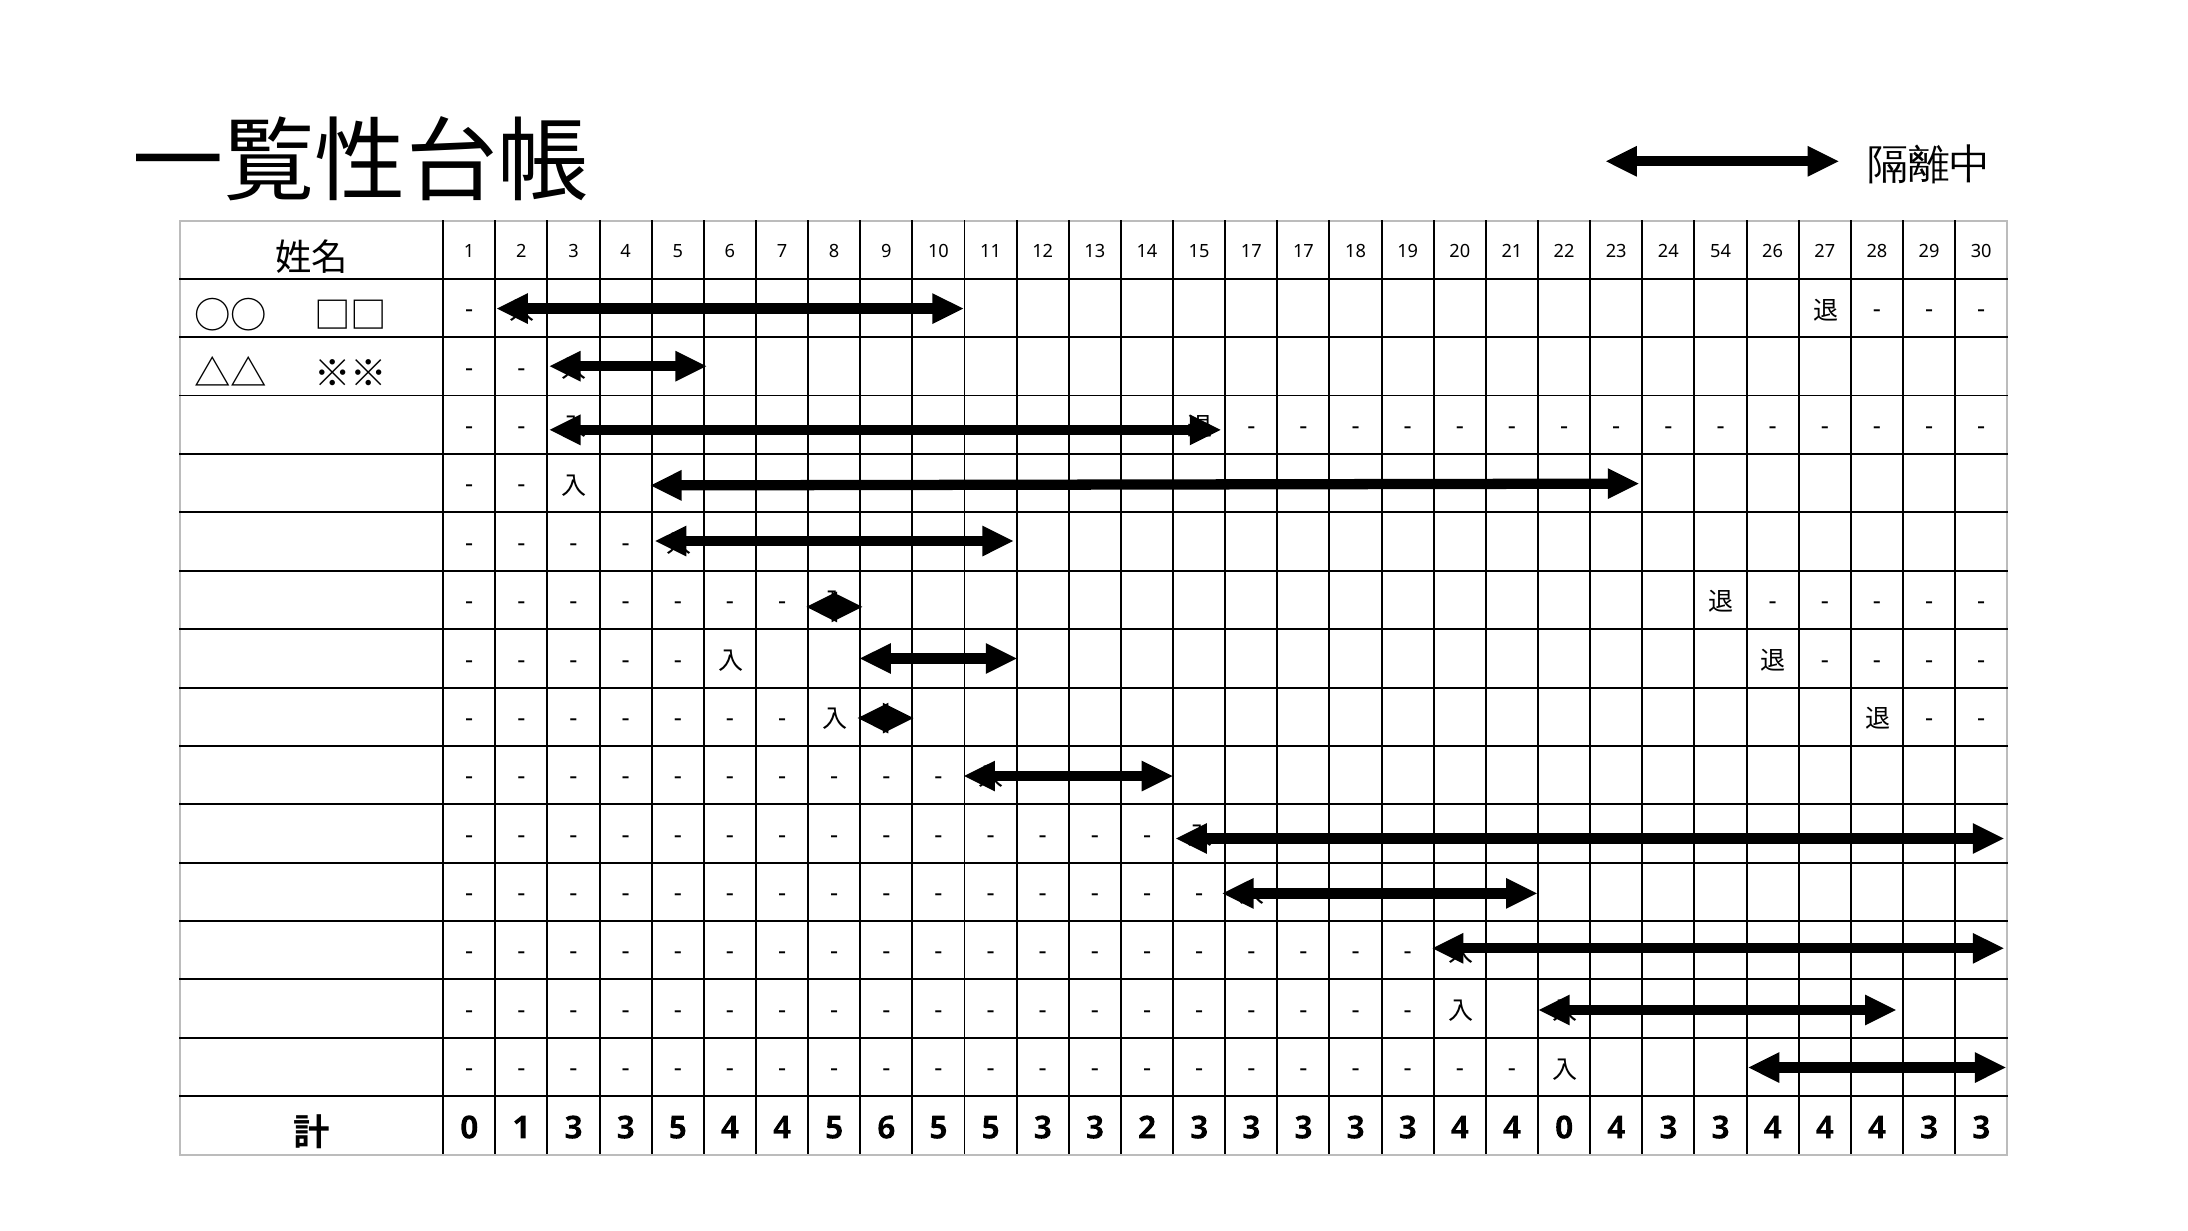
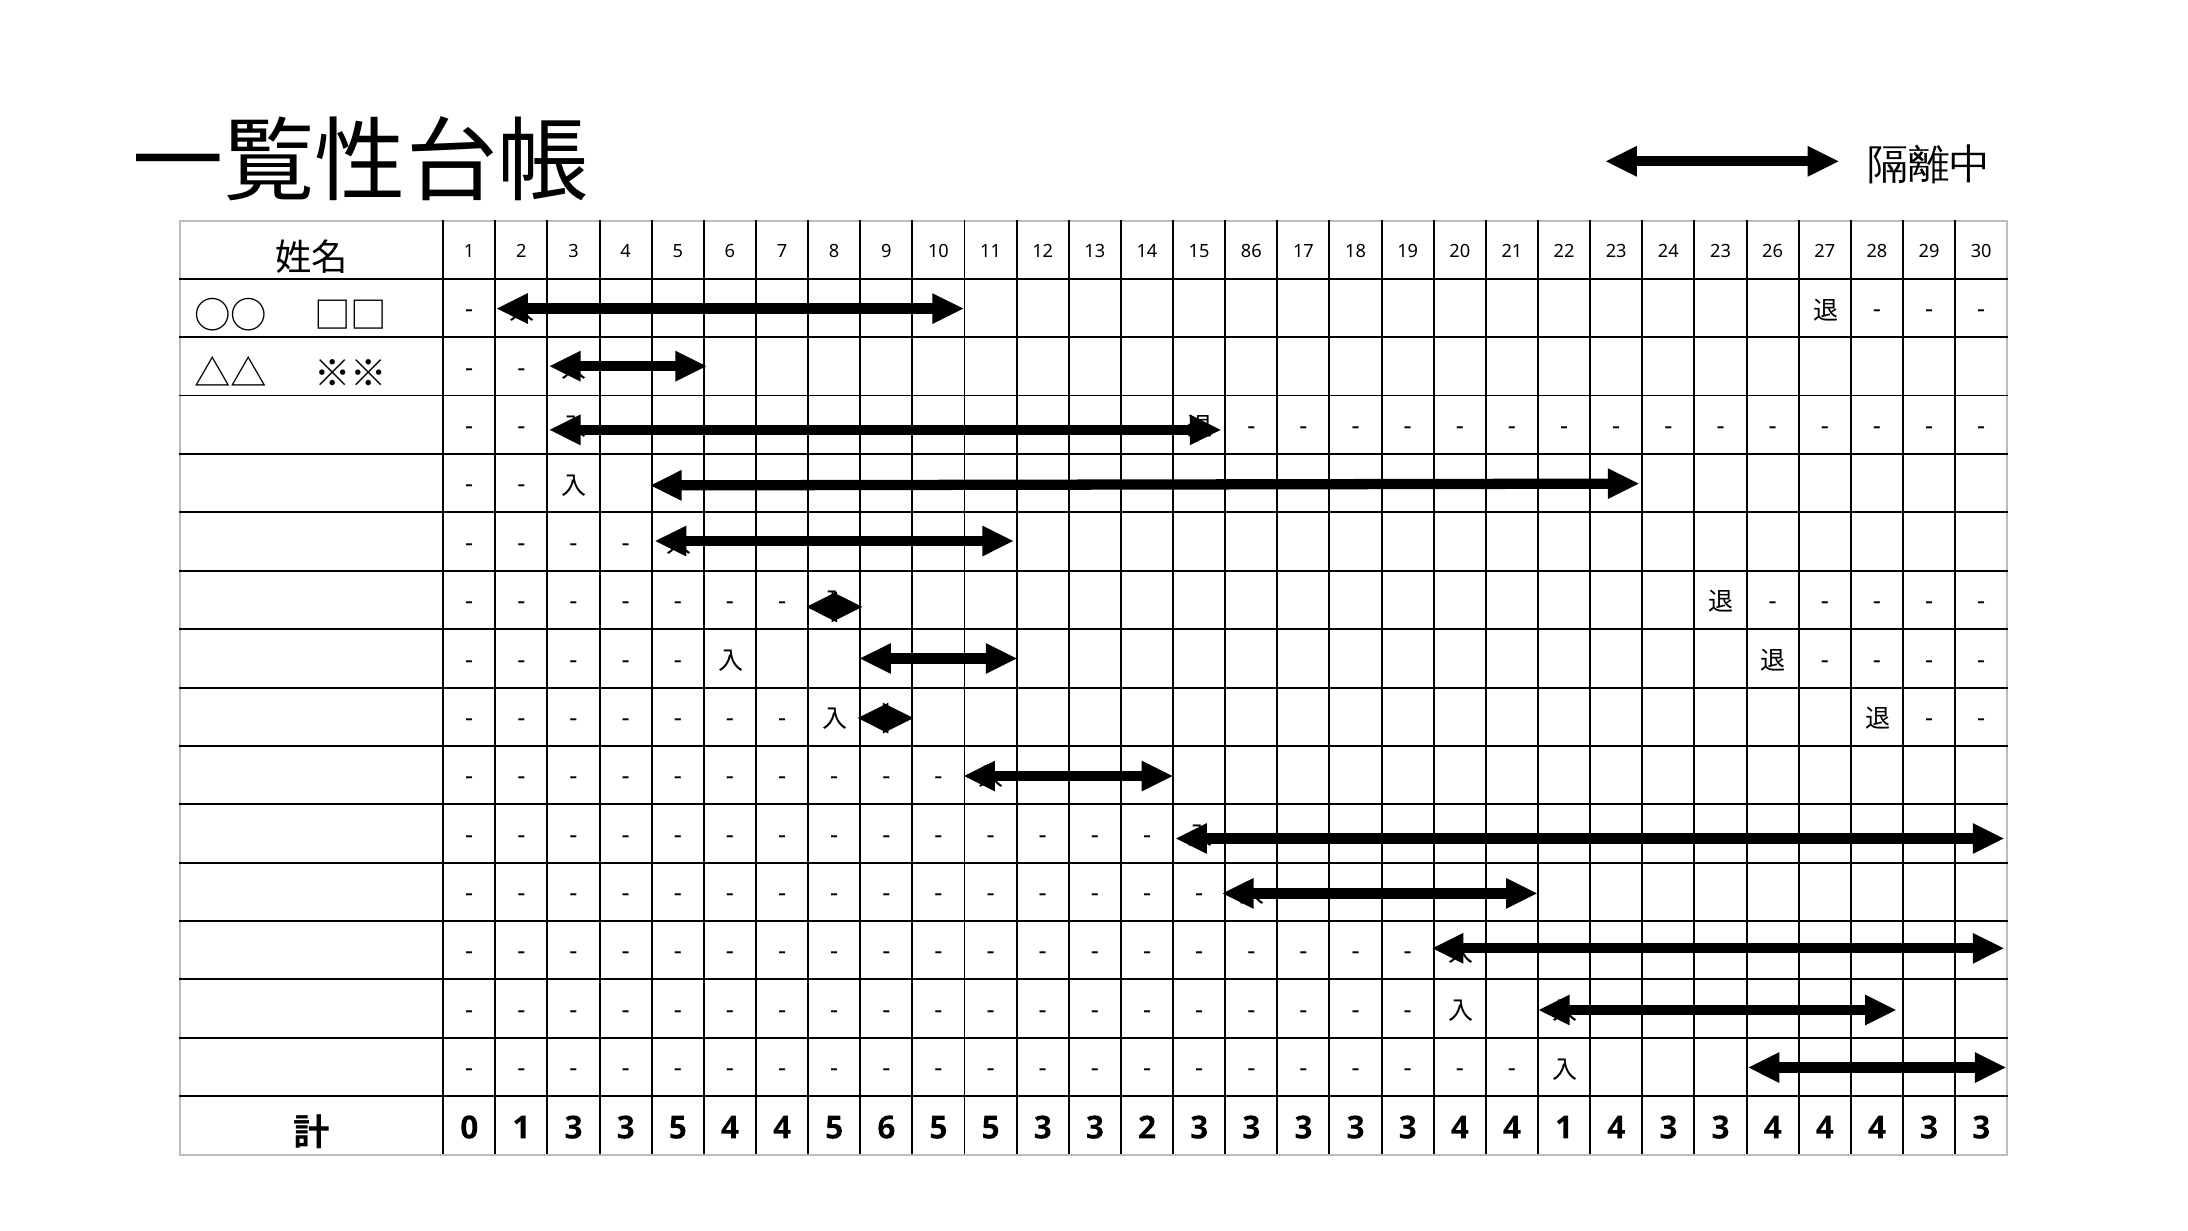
15 17: 17 -> 86 (1251, 251)
24 54: 54 -> 23 (1721, 251)
4 0: 0 -> 1 (1564, 1128)
